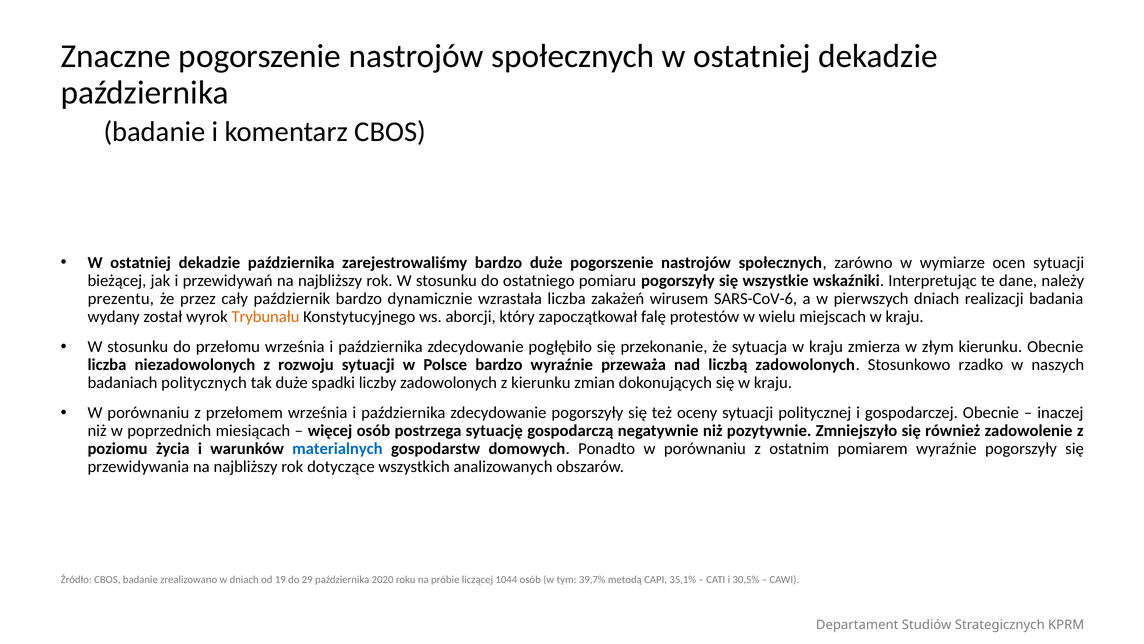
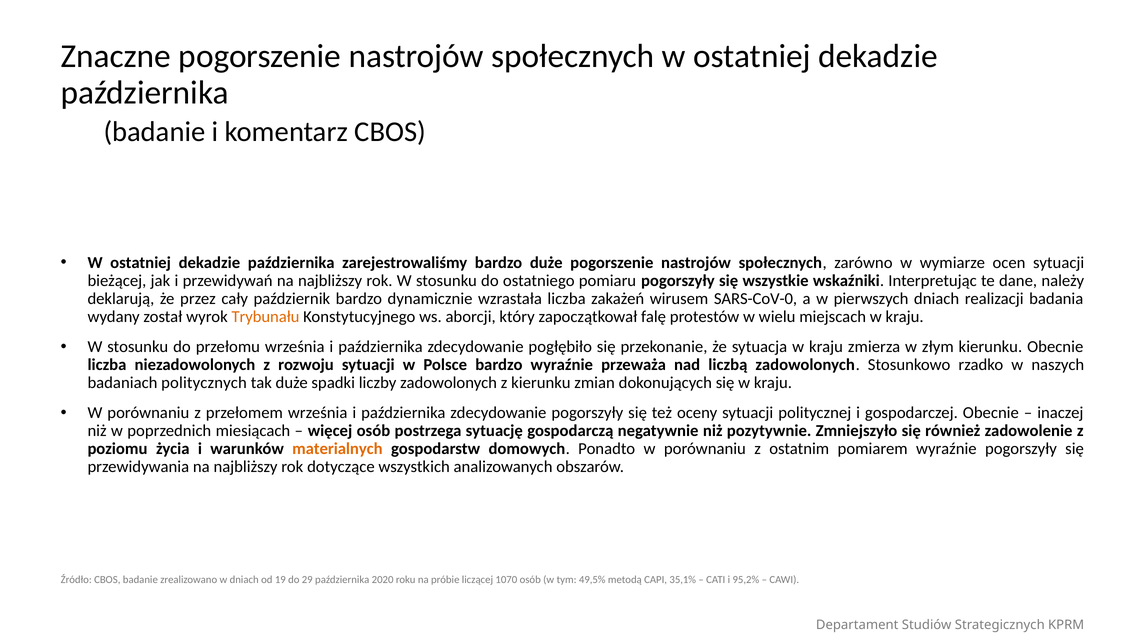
prezentu: prezentu -> deklarują (121, 298)
SARS-CoV-6: SARS-CoV-6 -> SARS-CoV-0 (755, 298)
materialnych colour: blue -> orange (337, 449)
1044: 1044 -> 1070 (506, 579)
39,7%: 39,7% -> 49,5% (592, 579)
30,5%: 30,5% -> 95,2% (746, 579)
